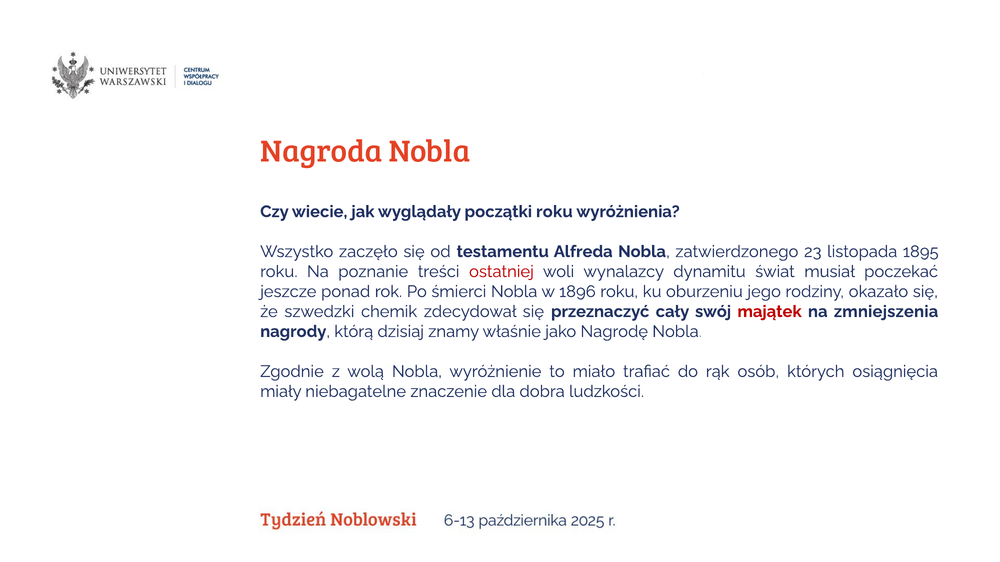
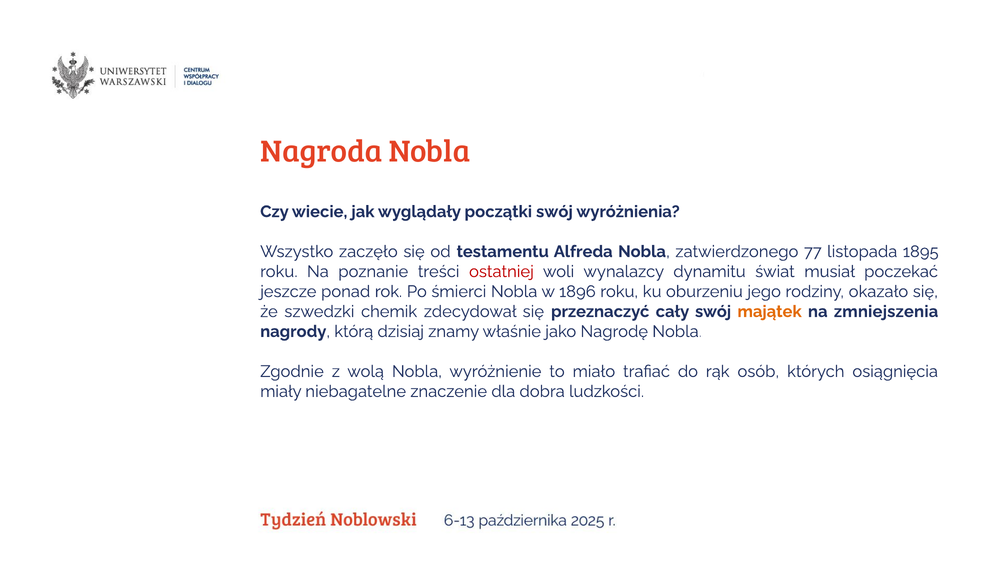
początki roku: roku -> swój (554, 212)
23: 23 -> 77 (813, 252)
majątek colour: red -> orange (770, 312)
